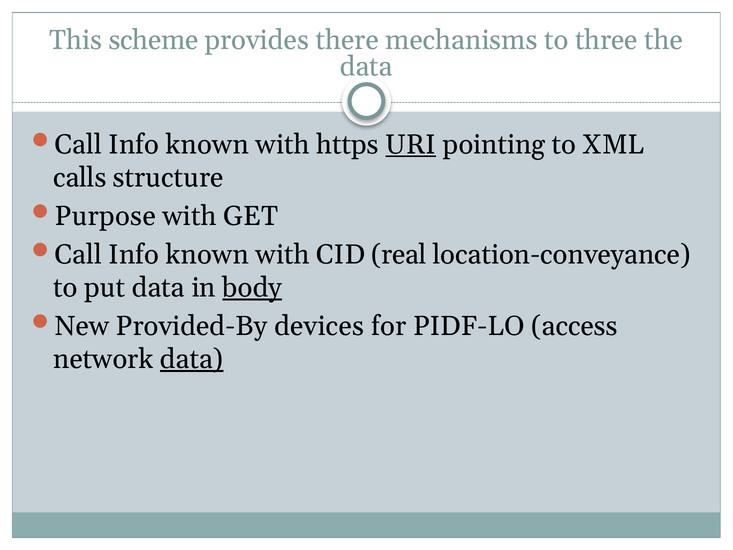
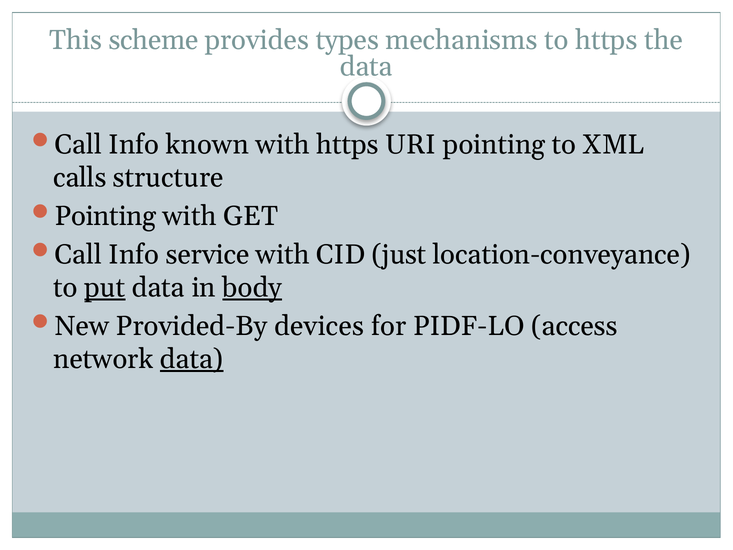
there: there -> types (347, 40)
to three: three -> https (606, 40)
URI underline: present -> none (411, 144)
Purpose: Purpose -> Pointing (106, 216)
known: known -> service (208, 255)
real: real -> just (399, 255)
put underline: none -> present (105, 288)
